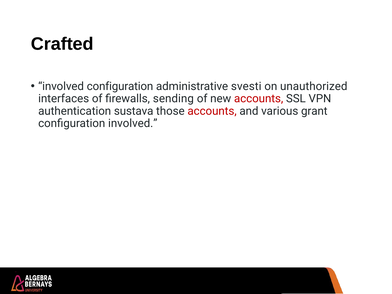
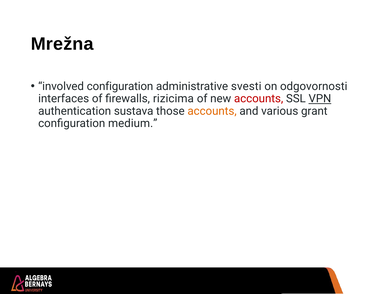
Crafted: Crafted -> Mrežna (62, 44)
unauthorized: unauthorized -> odgovornosti (314, 86)
sending: sending -> rizicima (173, 99)
VPN underline: none -> present (320, 99)
accounts colour: red -> orange (212, 111)
configuration involved: involved -> medium (133, 123)
